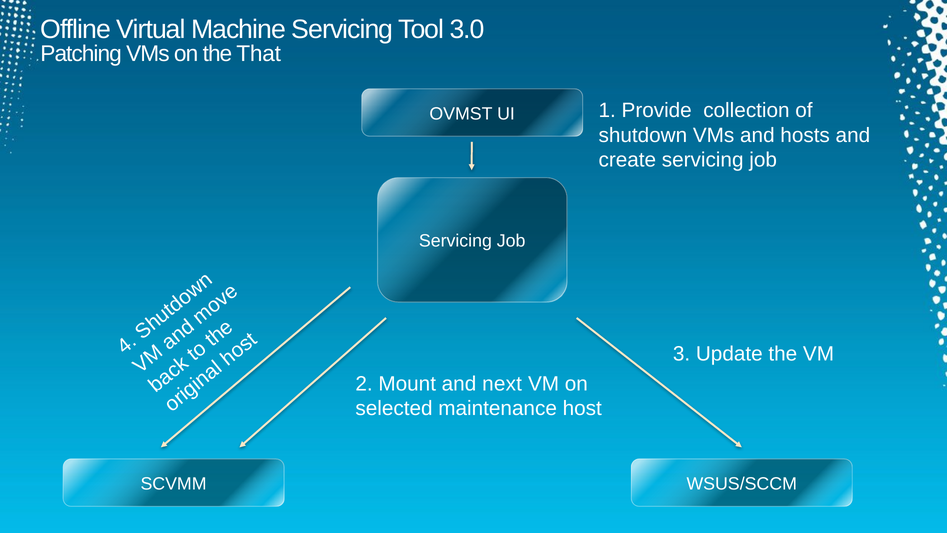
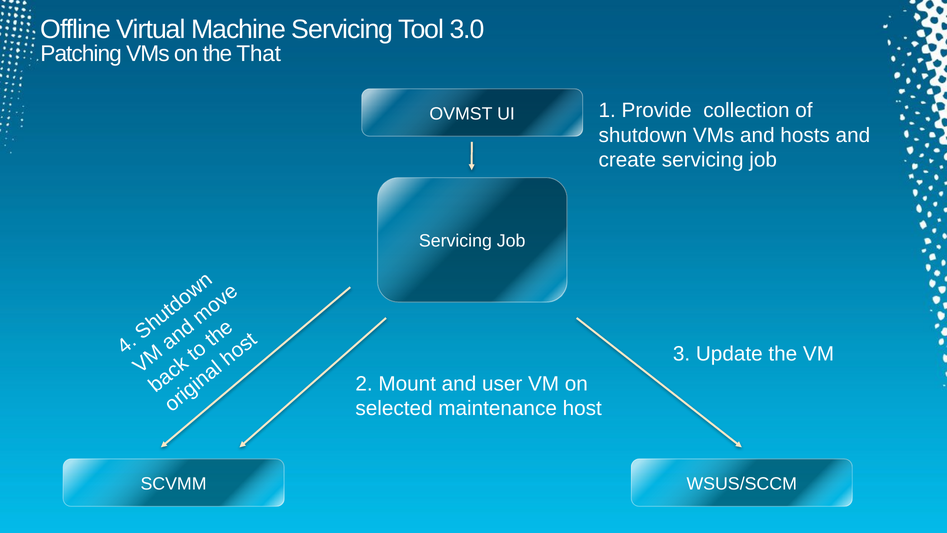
next: next -> user (502, 384)
